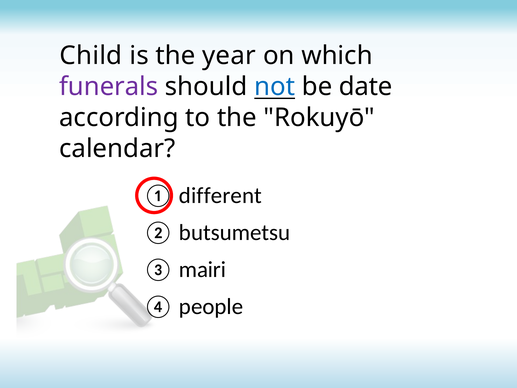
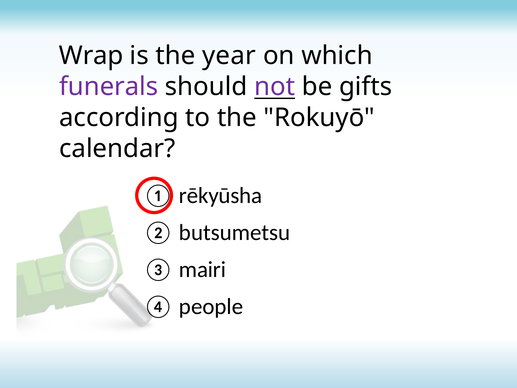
Child: Child -> Wrap (91, 55)
not colour: blue -> purple (275, 87)
date: date -> gifts (366, 87)
different: different -> rēkyūsha (221, 196)
